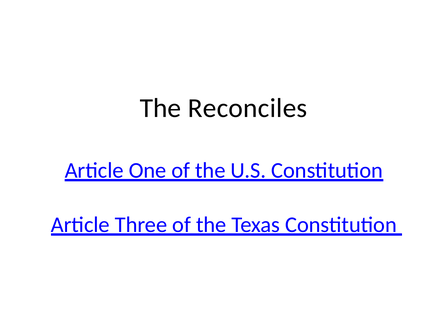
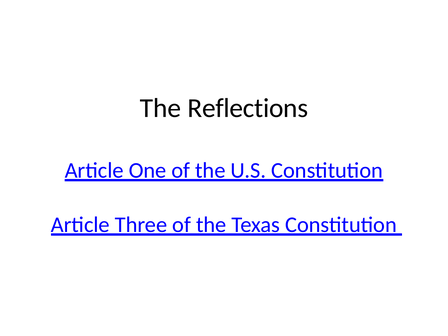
Reconciles: Reconciles -> Reflections (248, 108)
